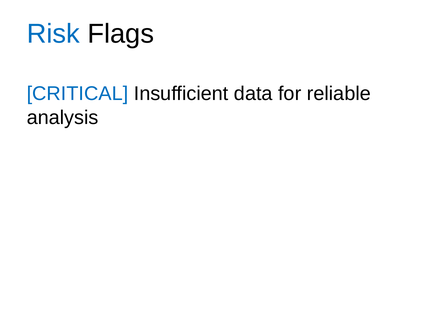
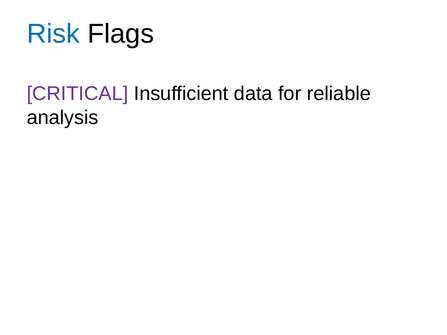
CRITICAL colour: blue -> purple (78, 94)
